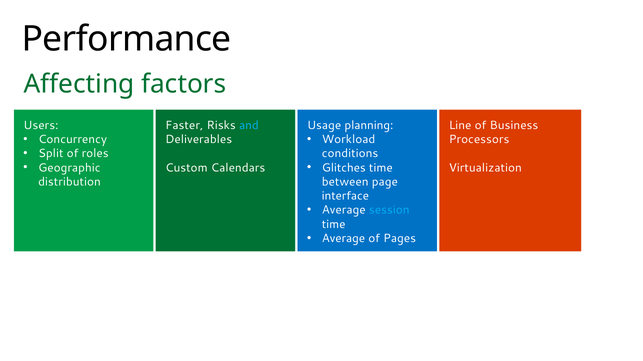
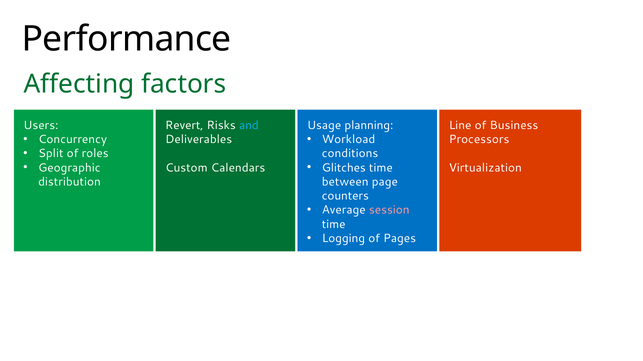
Faster: Faster -> Revert (184, 125)
interface: interface -> counters (345, 196)
session colour: light blue -> pink (389, 210)
Average: Average -> Logging (343, 239)
